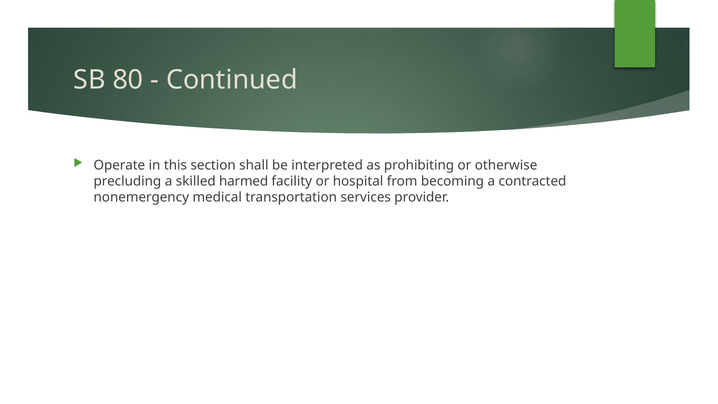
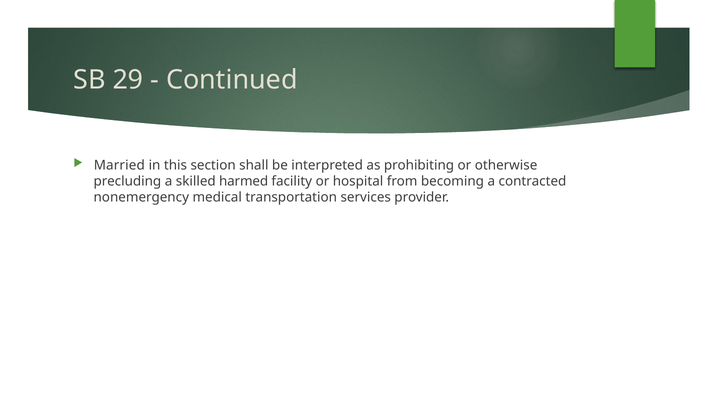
80: 80 -> 29 (128, 80)
Operate: Operate -> Married (119, 165)
